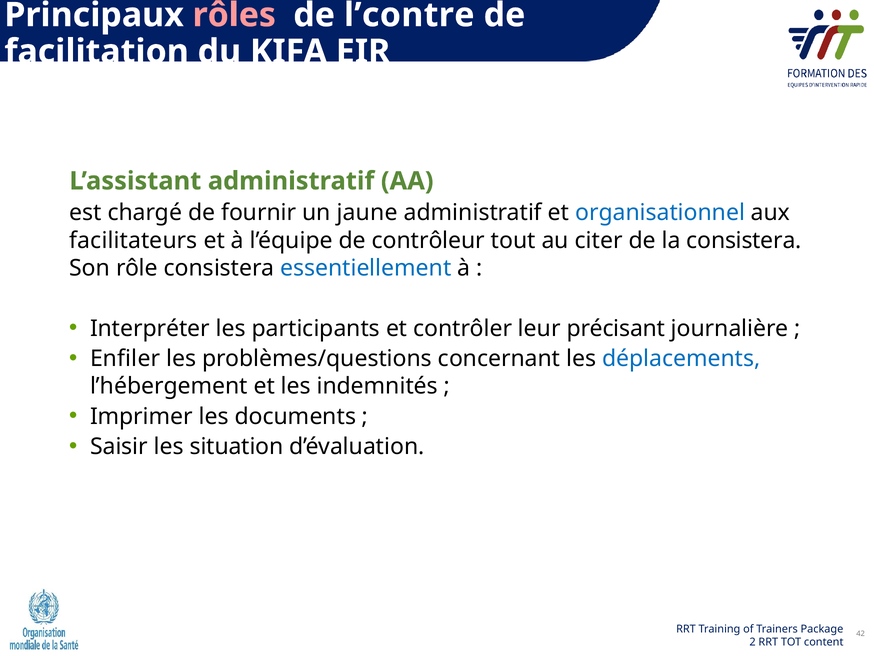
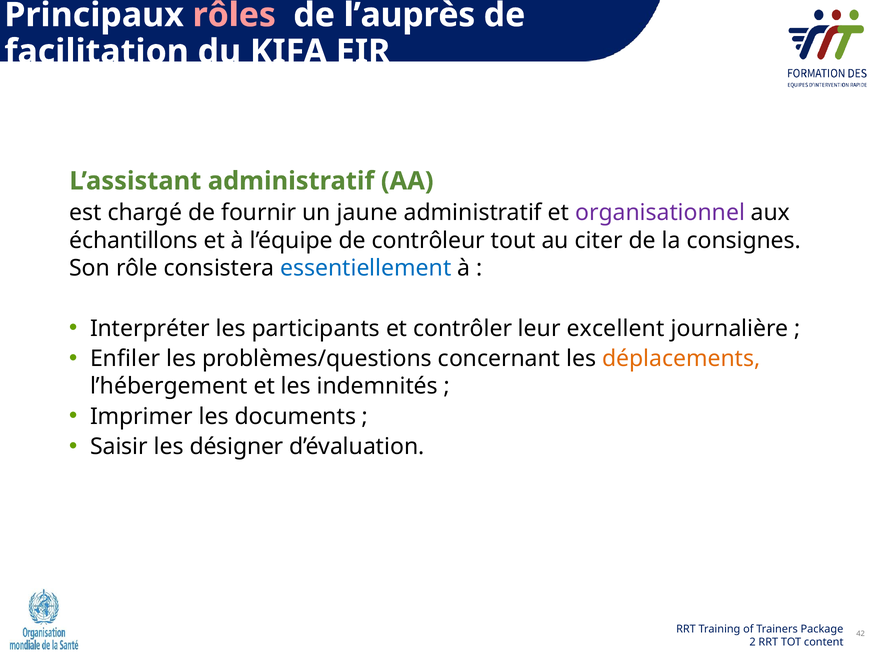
l’contre: l’contre -> l’auprès (409, 15)
organisationnel colour: blue -> purple (660, 213)
facilitateurs: facilitateurs -> échantillons (134, 240)
la consistera: consistera -> consignes (744, 240)
précisant: précisant -> excellent (616, 328)
déplacements colour: blue -> orange (681, 358)
situation: situation -> désigner (237, 446)
